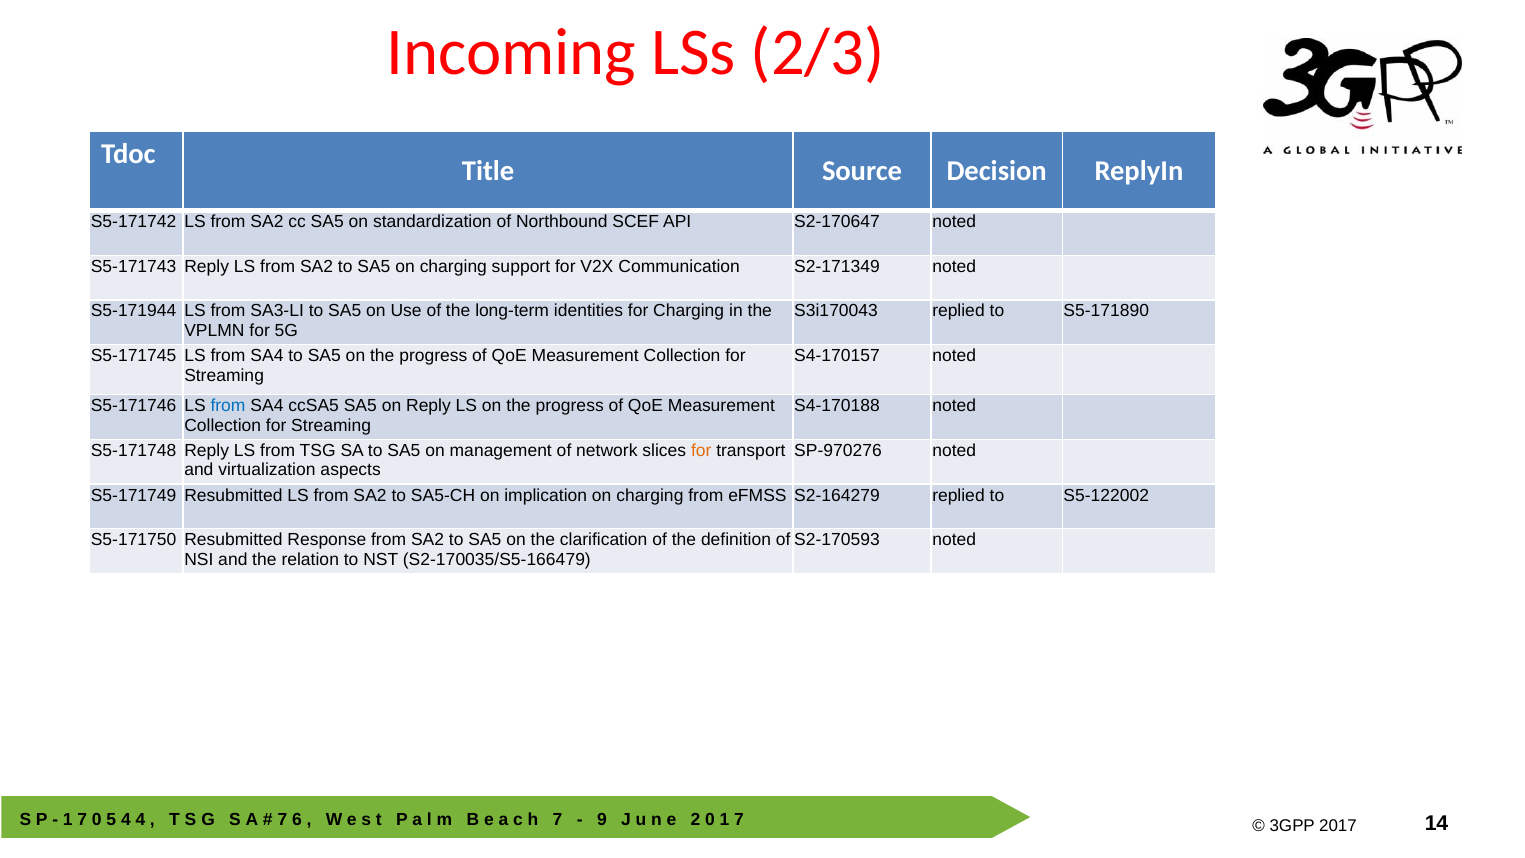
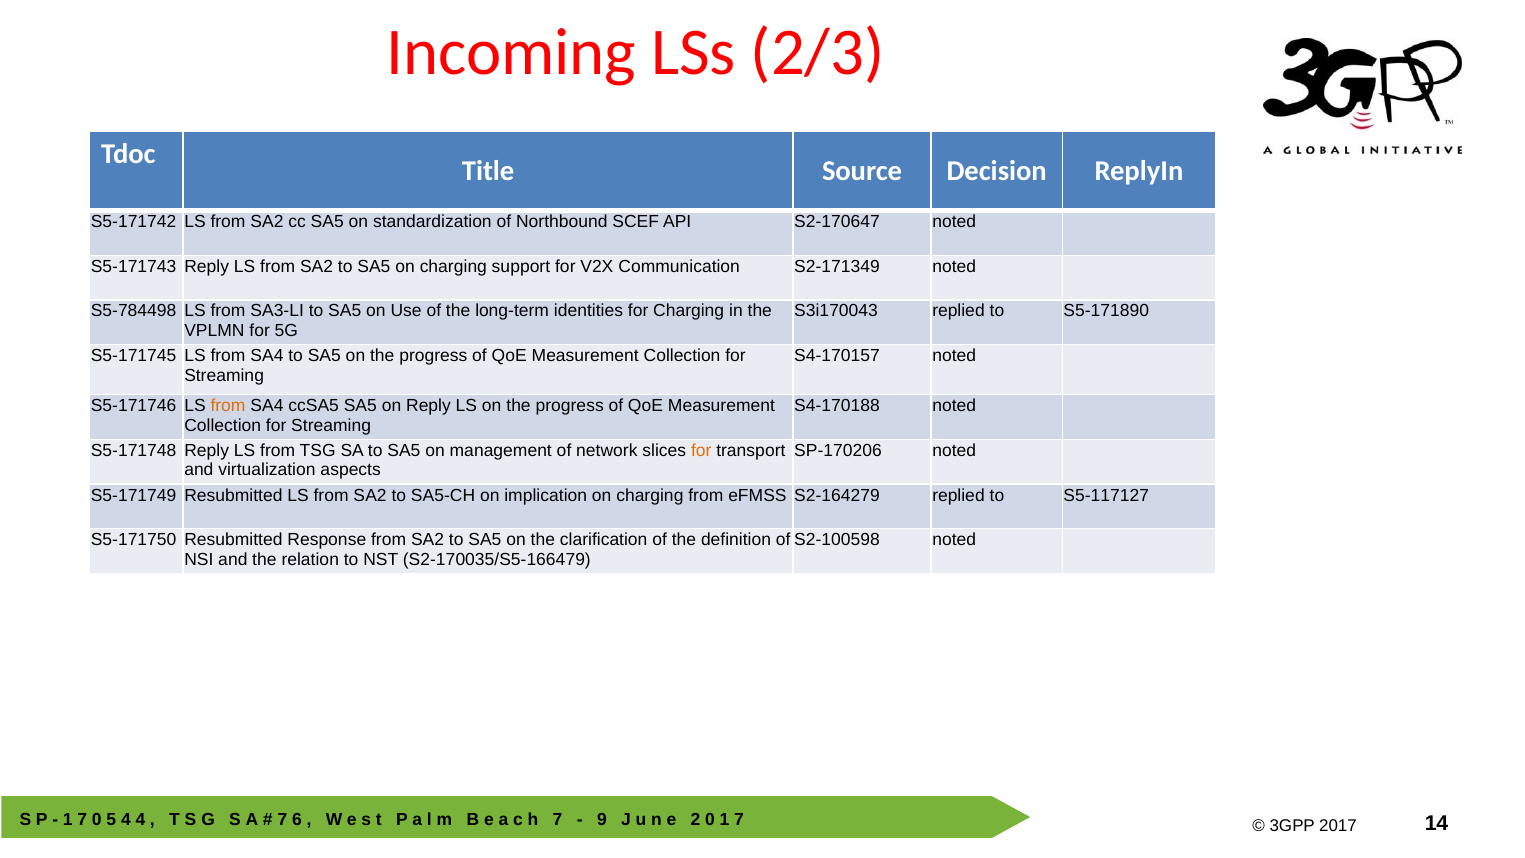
S5-171944: S5-171944 -> S5-784498 (134, 311)
from colour: blue -> orange (228, 406)
SP-970276: SP-970276 -> SP-170206 (838, 450)
S5-122002: S5-122002 -> S5-117127 (1106, 495)
S2-170593: S2-170593 -> S2-100598 (837, 540)
